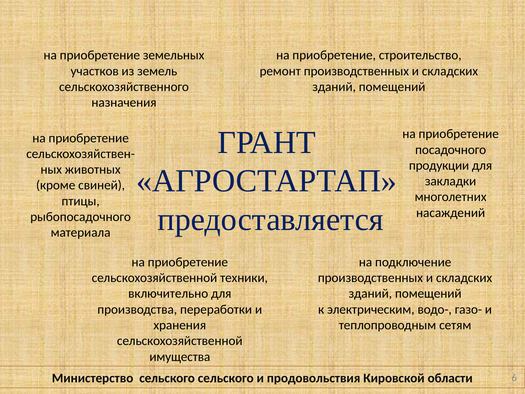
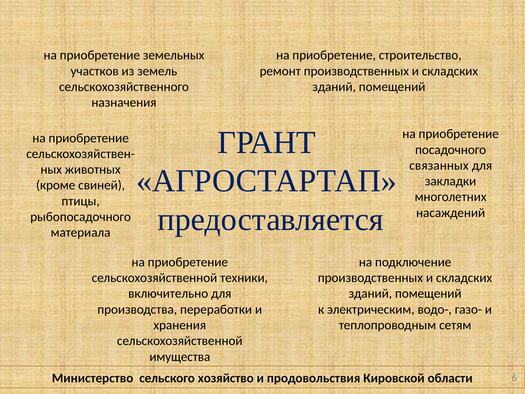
продукции: продукции -> связанных (439, 165)
сельского сельского: сельского -> хозяйство (226, 378)
